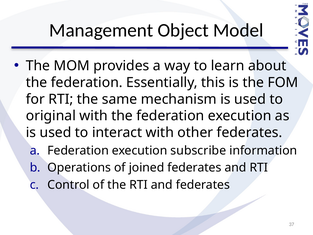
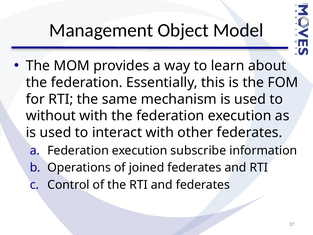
original: original -> without (51, 116)
